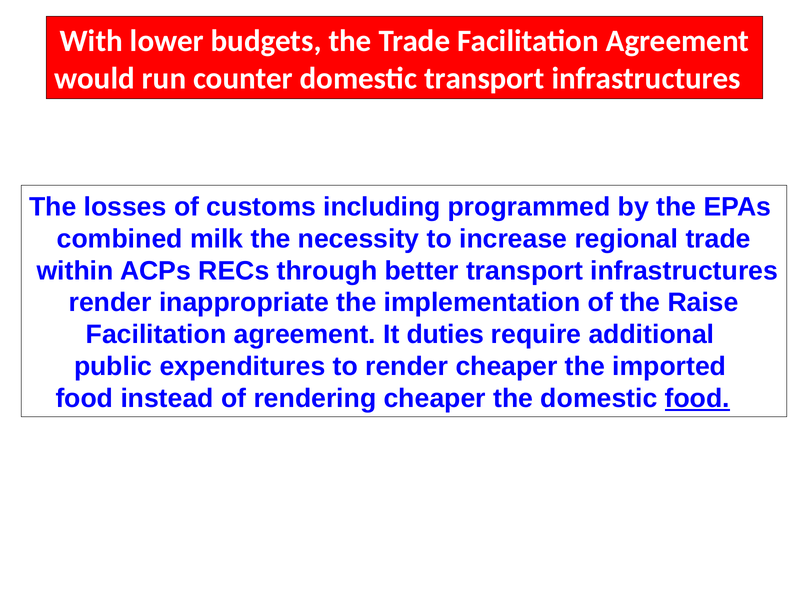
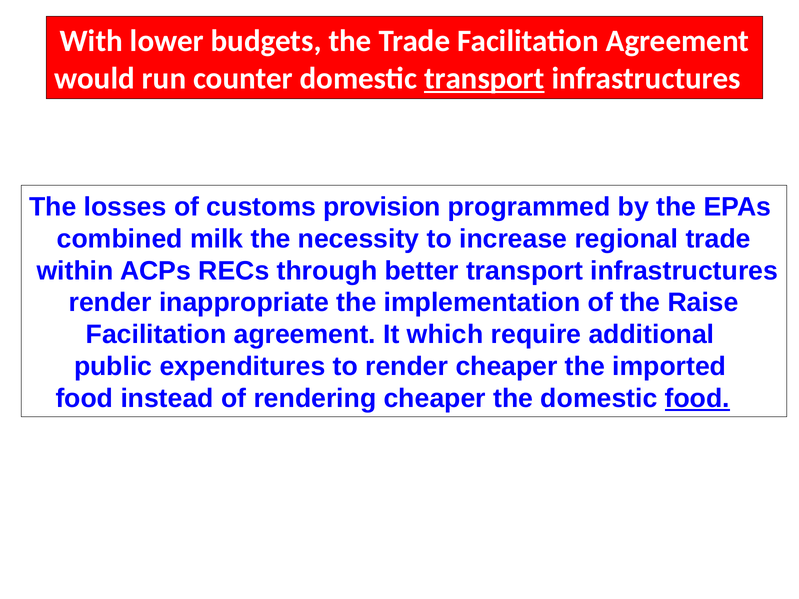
transport underline: none -> present (484, 79)
including: including -> provision (382, 207)
duties: duties -> which (445, 335)
